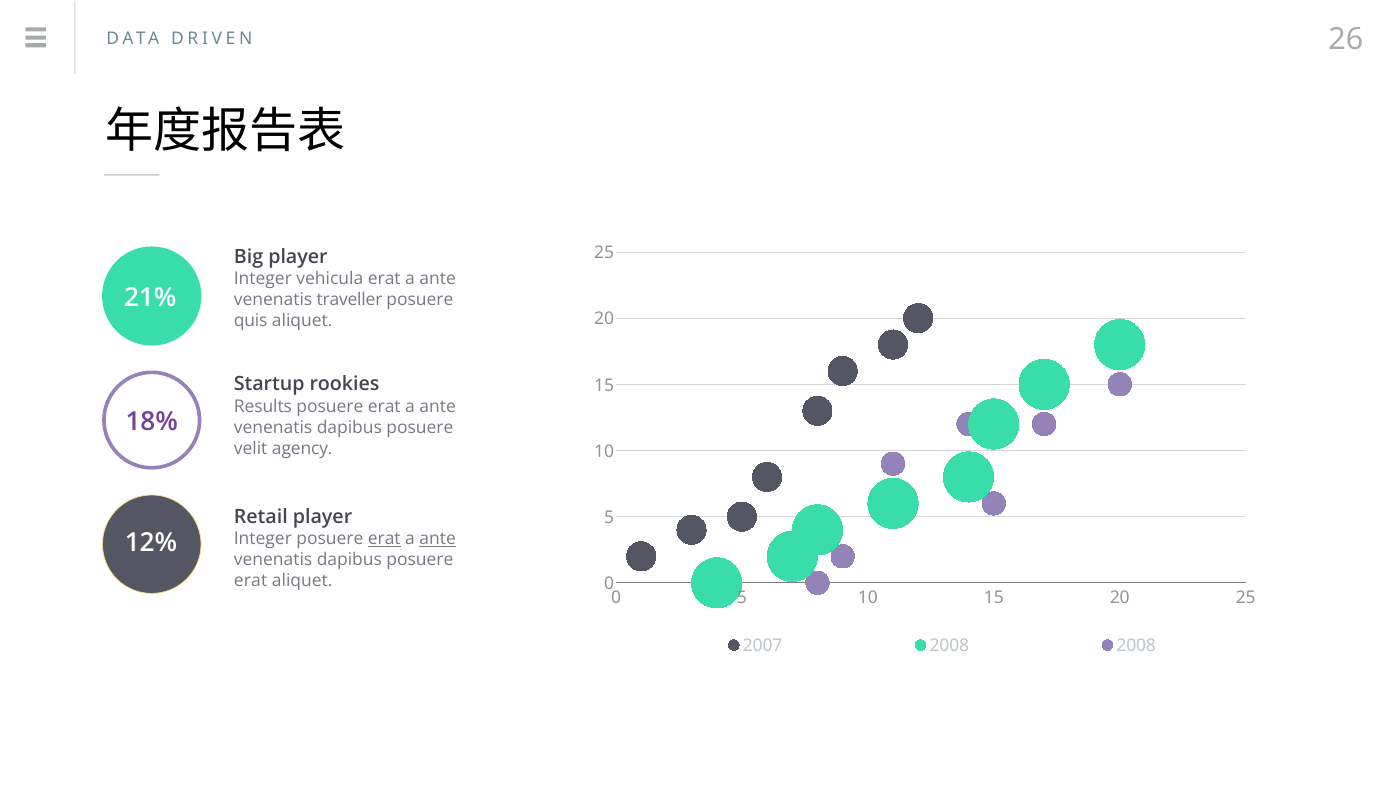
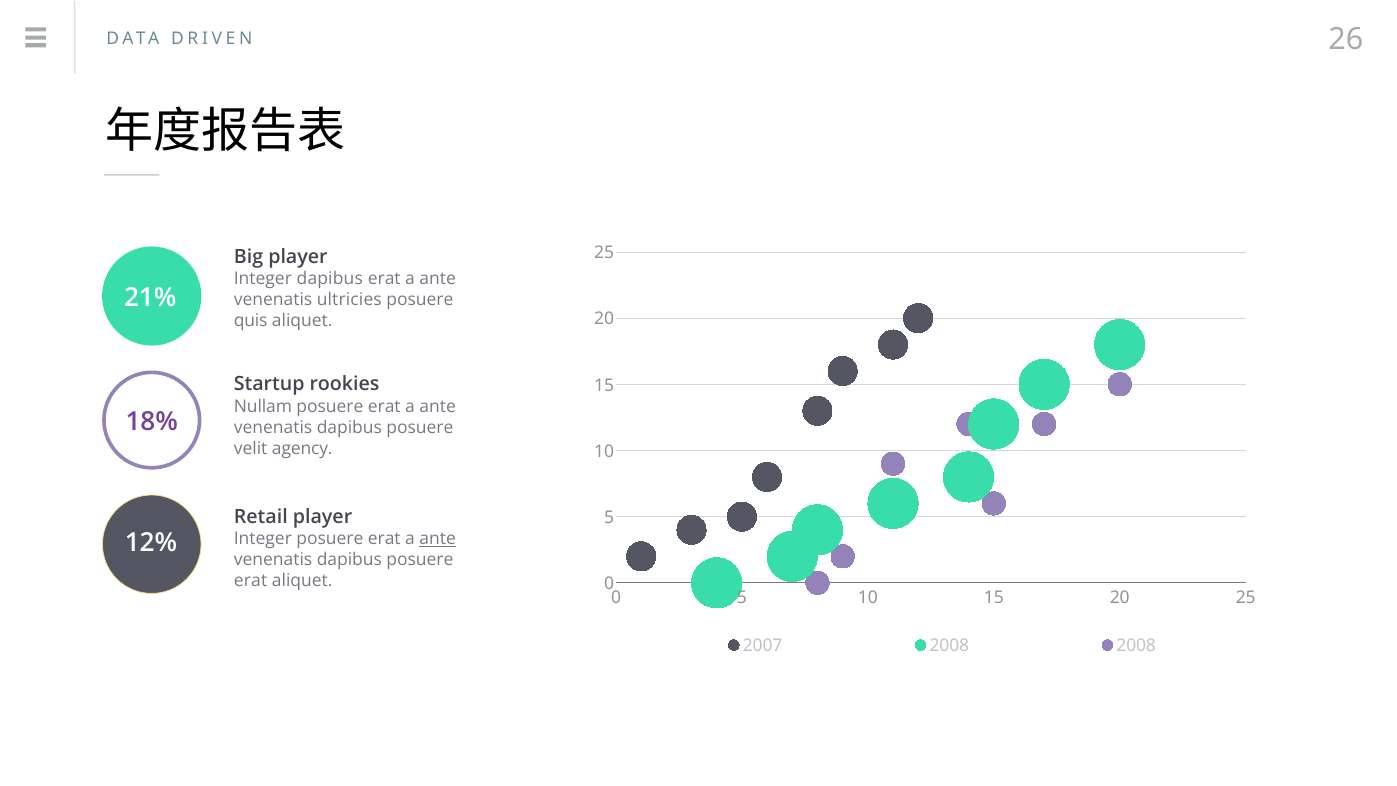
Integer vehicula: vehicula -> dapibus (330, 279)
traveller: traveller -> ultricies (349, 300)
Results: Results -> Nullam (263, 406)
erat underline: present -> none (384, 539)
